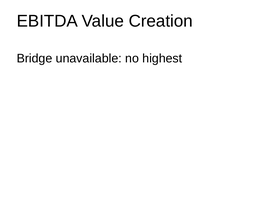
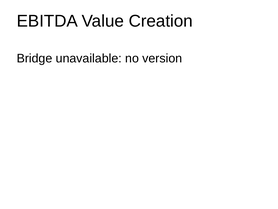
highest: highest -> version (162, 58)
